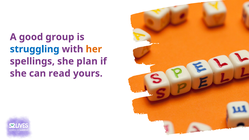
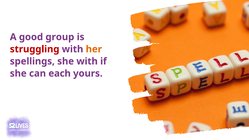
struggling colour: blue -> red (35, 49)
she plan: plan -> with (87, 61)
read: read -> each (60, 73)
